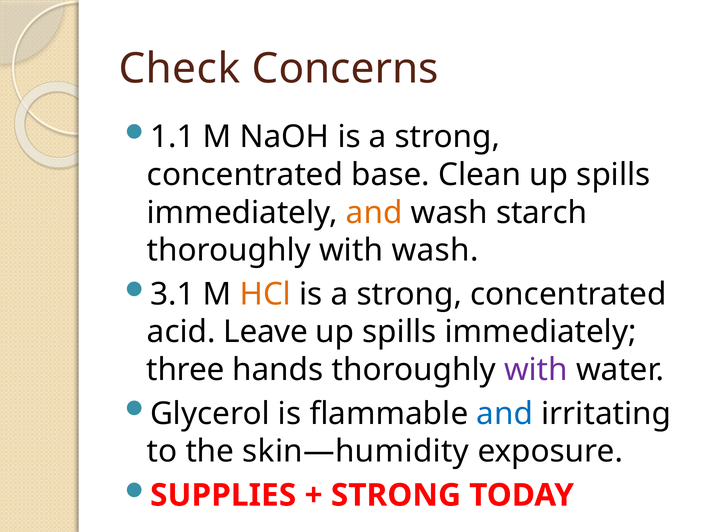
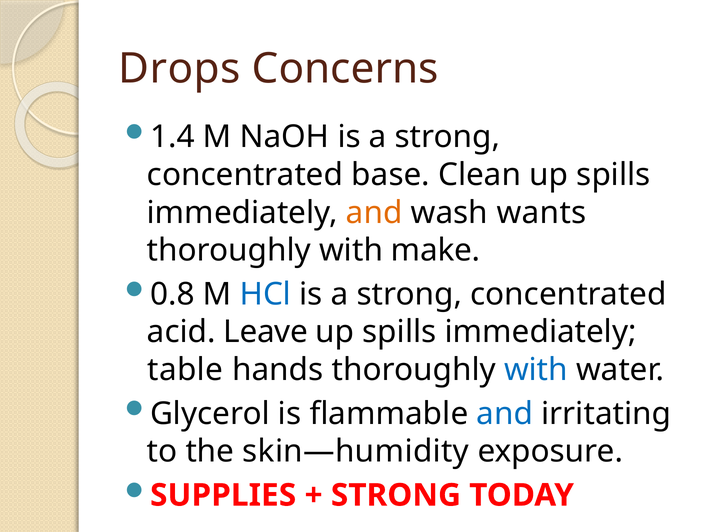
Check: Check -> Drops (179, 69)
1.1: 1.1 -> 1.4 (172, 137)
starch: starch -> wants (542, 213)
with wash: wash -> make (436, 251)
3.1: 3.1 -> 0.8 (172, 294)
HCl colour: orange -> blue (265, 294)
three: three -> table (185, 370)
with colour: purple -> blue (536, 370)
